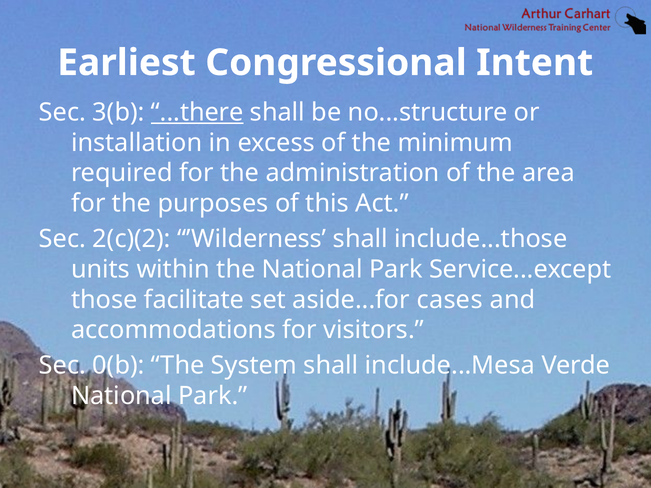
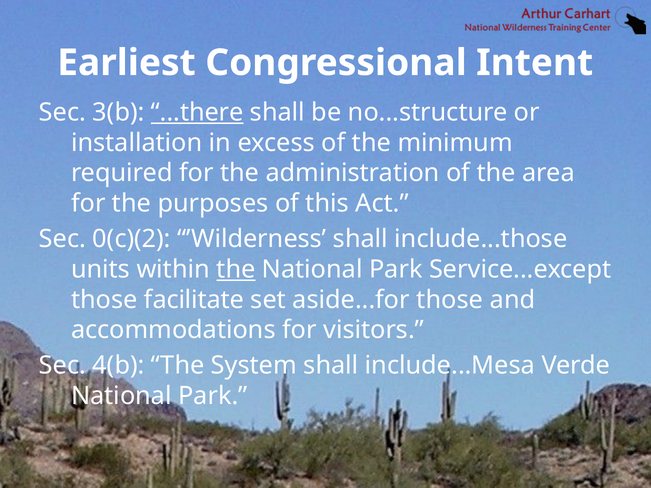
2(c)(2: 2(c)(2 -> 0(c)(2 (132, 239)
the underline: none -> present (236, 269)
aside...for cases: cases -> those (450, 300)
0(b: 0(b -> 4(b (118, 366)
